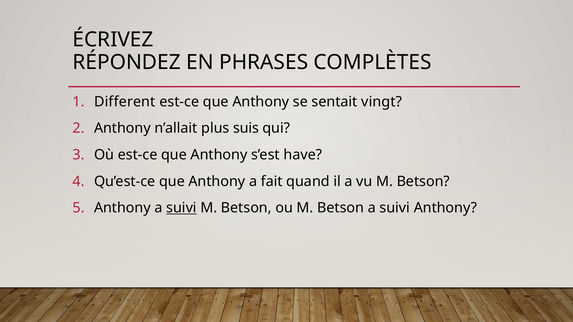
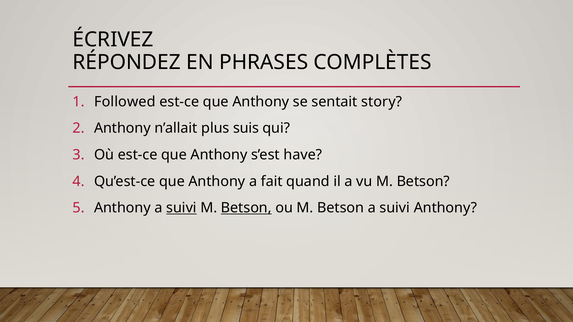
Different: Different -> Followed (125, 102)
vingt: vingt -> story (382, 102)
Betson underline: none -> present (246, 208)
